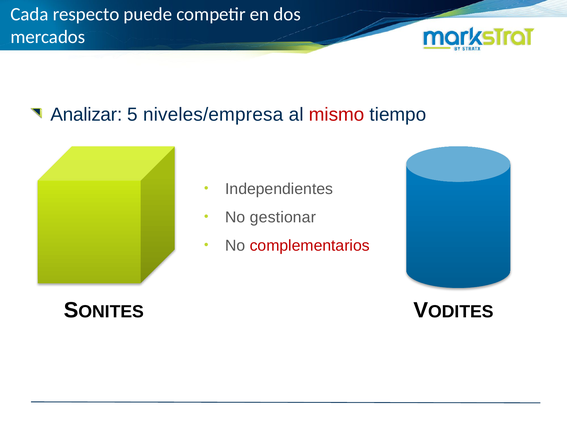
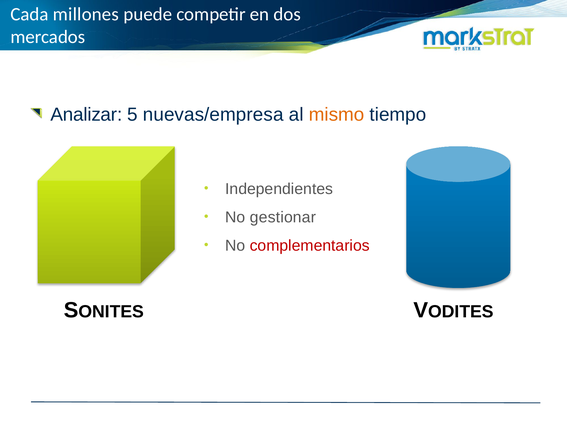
respecto: respecto -> millones (86, 14)
niveles/empresa: niveles/empresa -> nuevas/empresa (213, 115)
mismo colour: red -> orange (337, 115)
